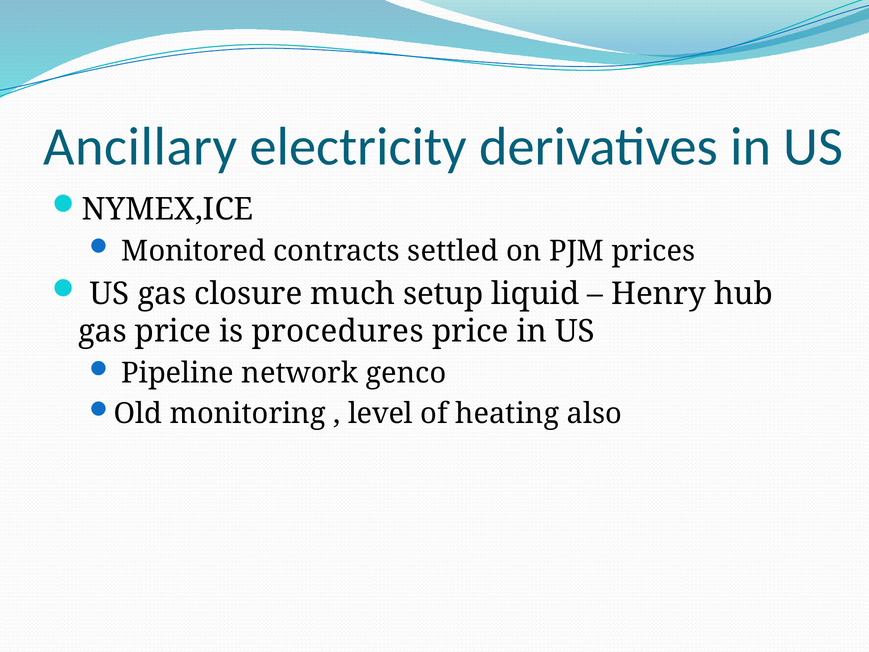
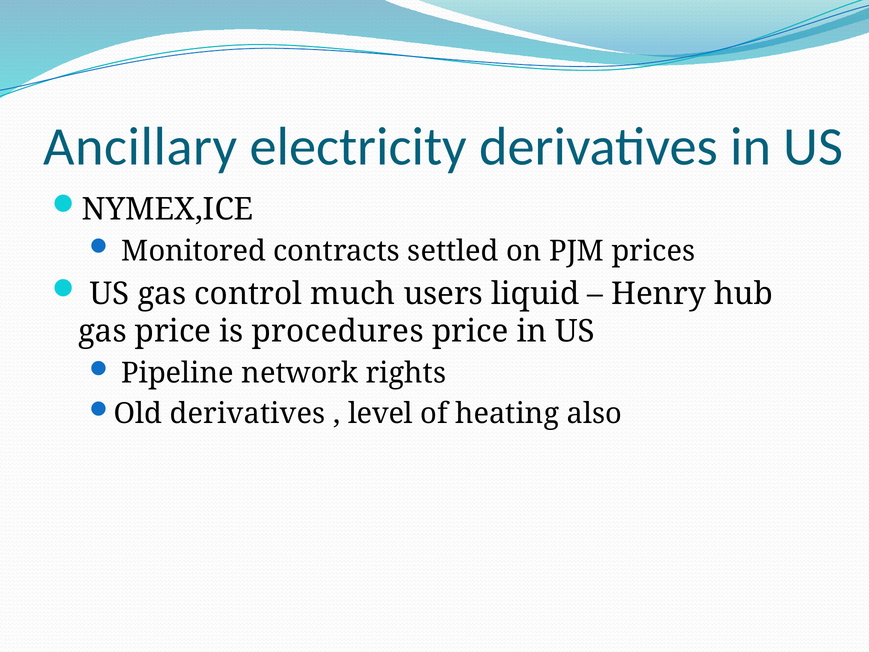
closure: closure -> control (248, 294)
setup: setup -> users (443, 294)
genco: genco -> rights (406, 373)
Old monitoring: monitoring -> derivatives (248, 414)
